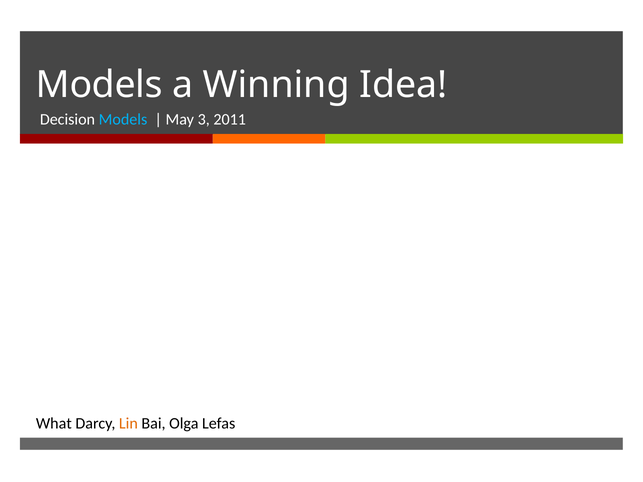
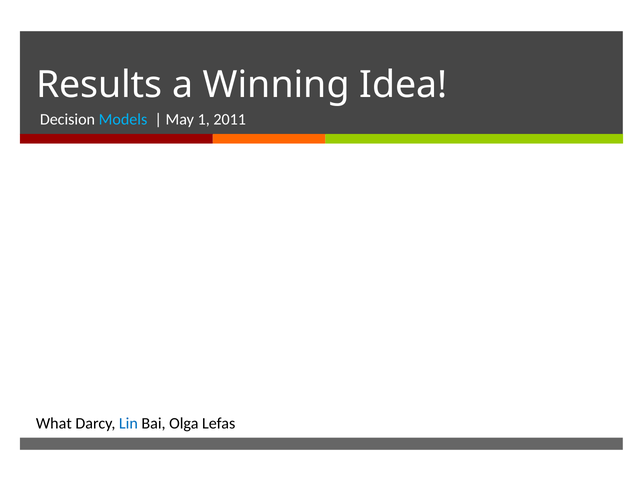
Models: Models -> Results (99, 85)
3: 3 -> 1 (204, 120)
Lin colour: orange -> blue (128, 424)
